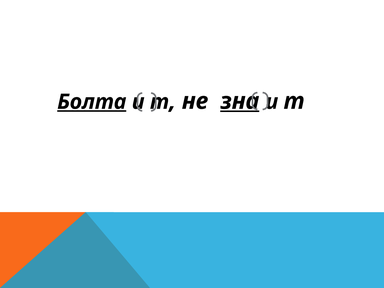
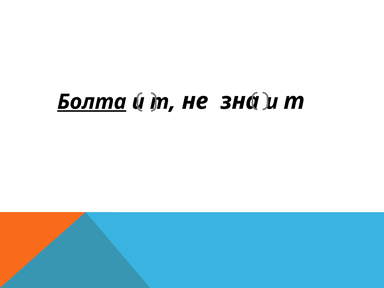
зна underline: present -> none (240, 101)
